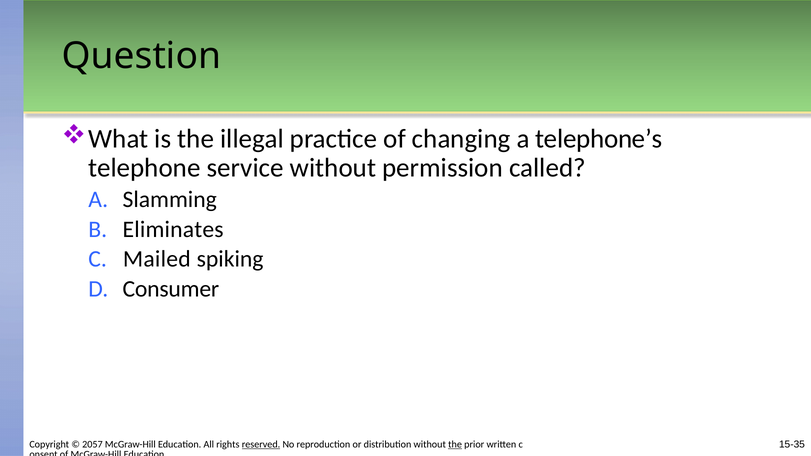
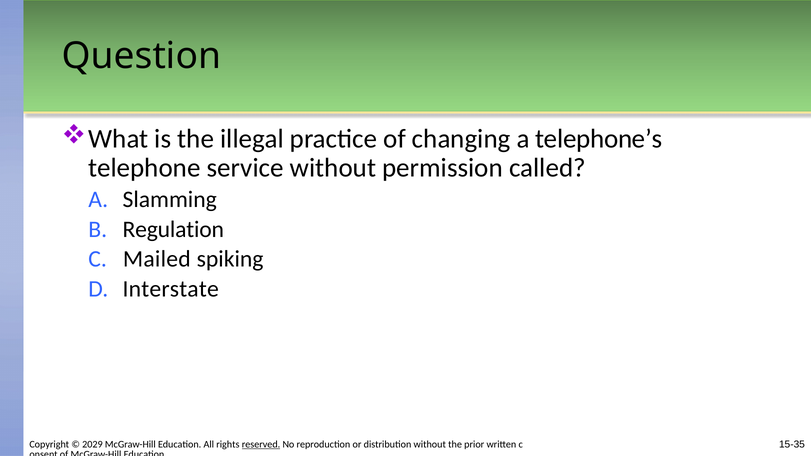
Eliminates: Eliminates -> Regulation (173, 230)
Consumer: Consumer -> Interstate (171, 289)
2057: 2057 -> 2029 (92, 445)
the underline: present -> none (455, 445)
